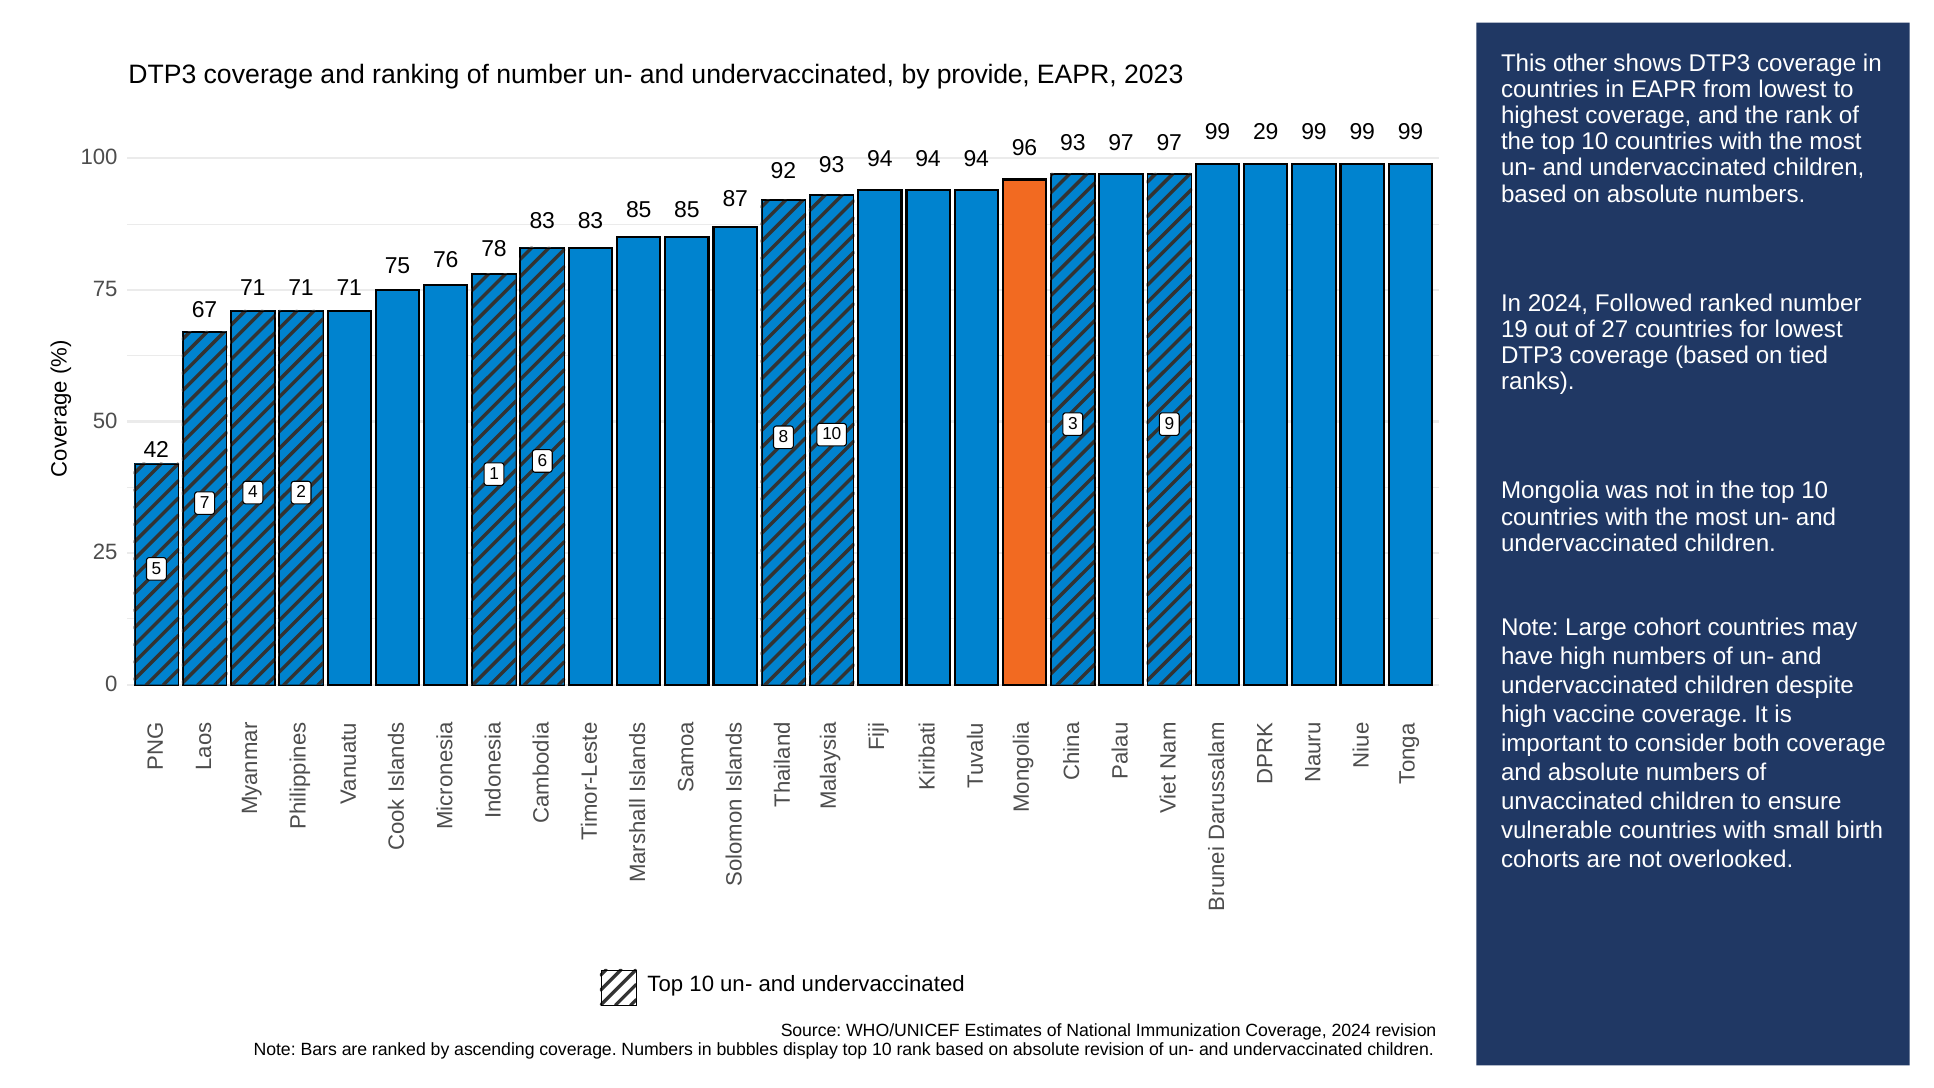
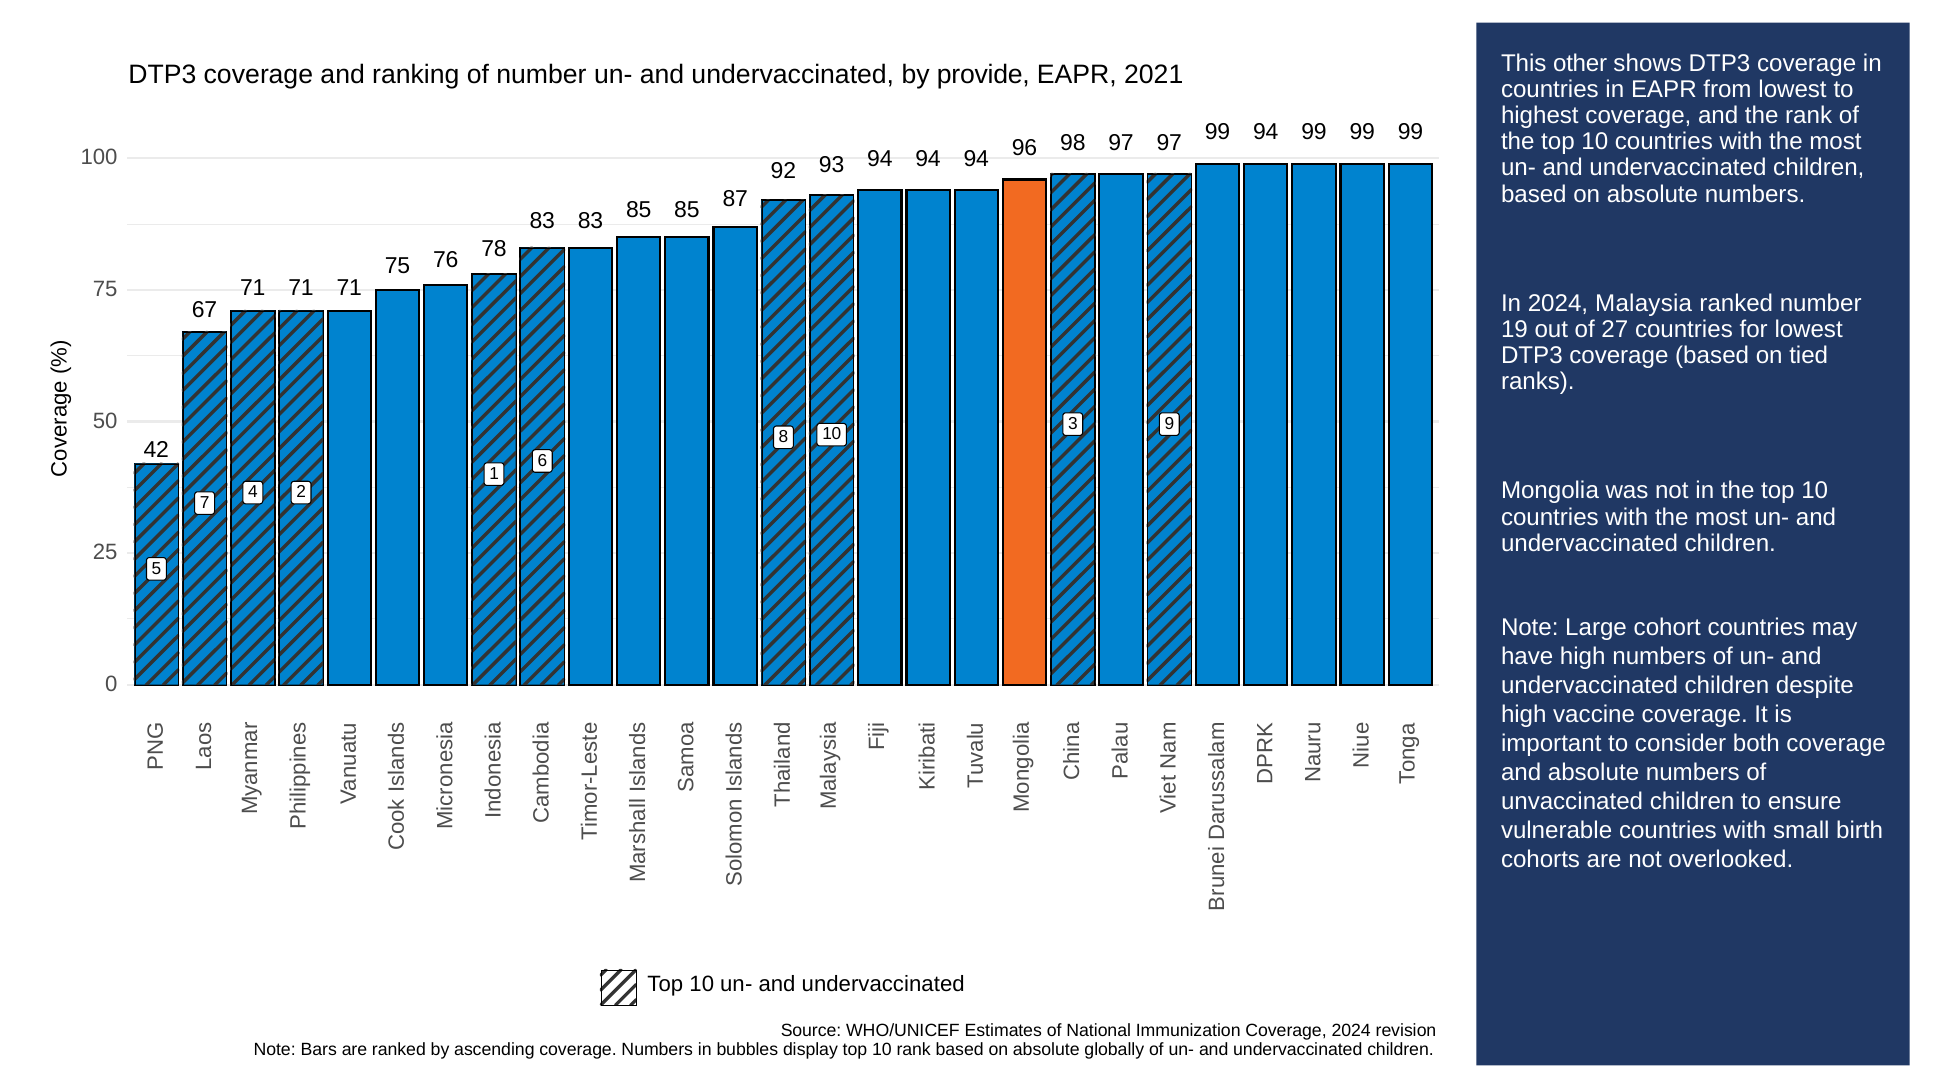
2023: 2023 -> 2021 (1154, 75)
97 29: 29 -> 94 (1266, 131)
96 93: 93 -> 98 (1073, 143)
Followed: Followed -> Malaysia (1644, 303)
absolute revision: revision -> globally (1114, 1050)
